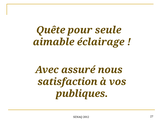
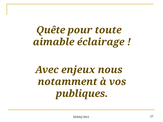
seule: seule -> toute (108, 30)
assuré: assuré -> enjeux (78, 70)
satisfaction: satisfaction -> notamment (67, 82)
